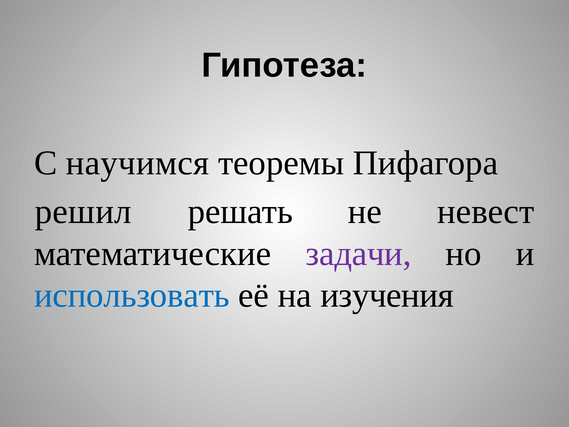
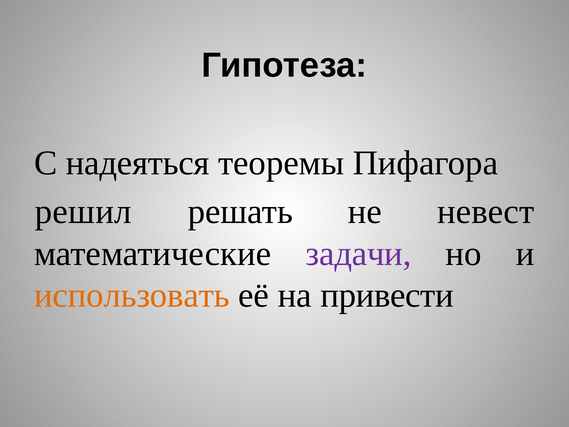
научимся: научимся -> надеяться (138, 163)
использовать colour: blue -> orange (132, 295)
изучения: изучения -> привести (387, 295)
